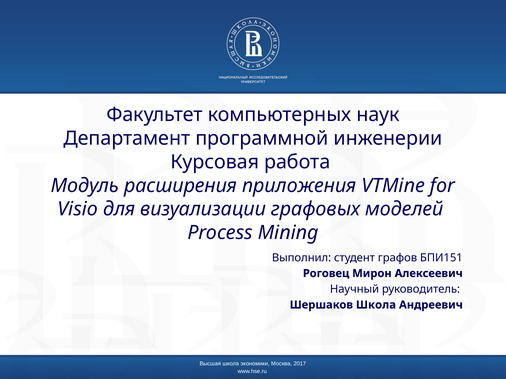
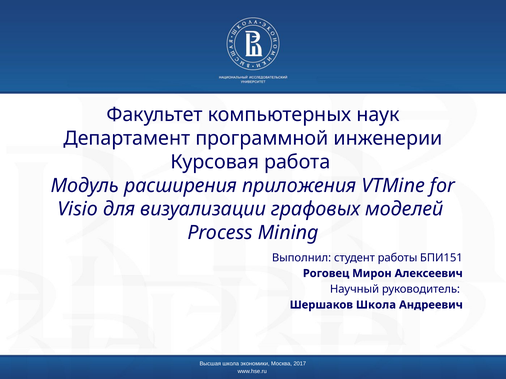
графов: графов -> работы (398, 258)
